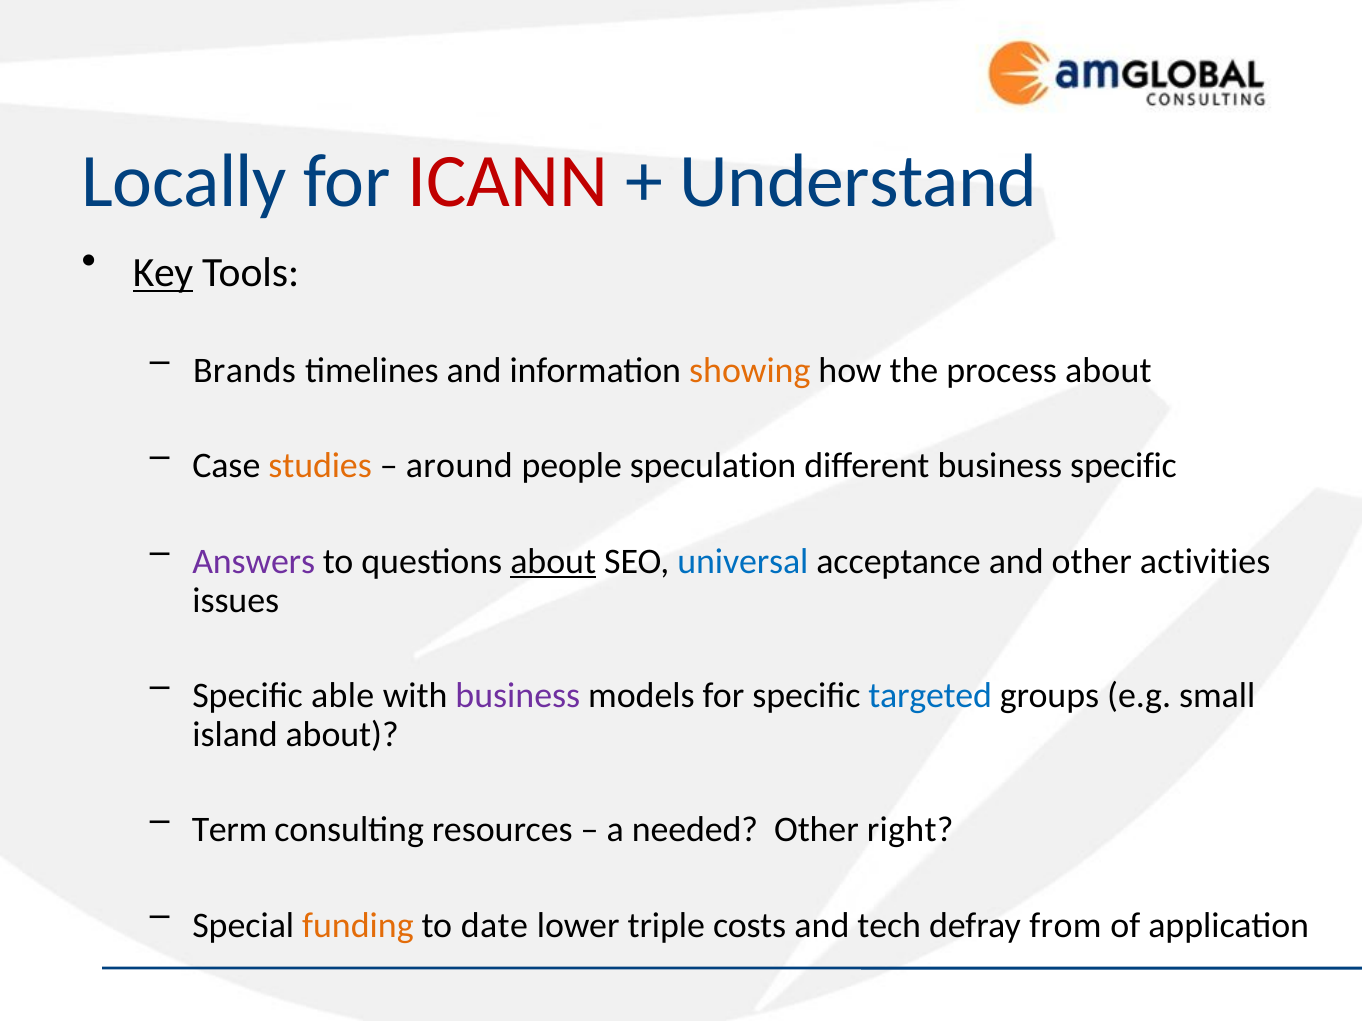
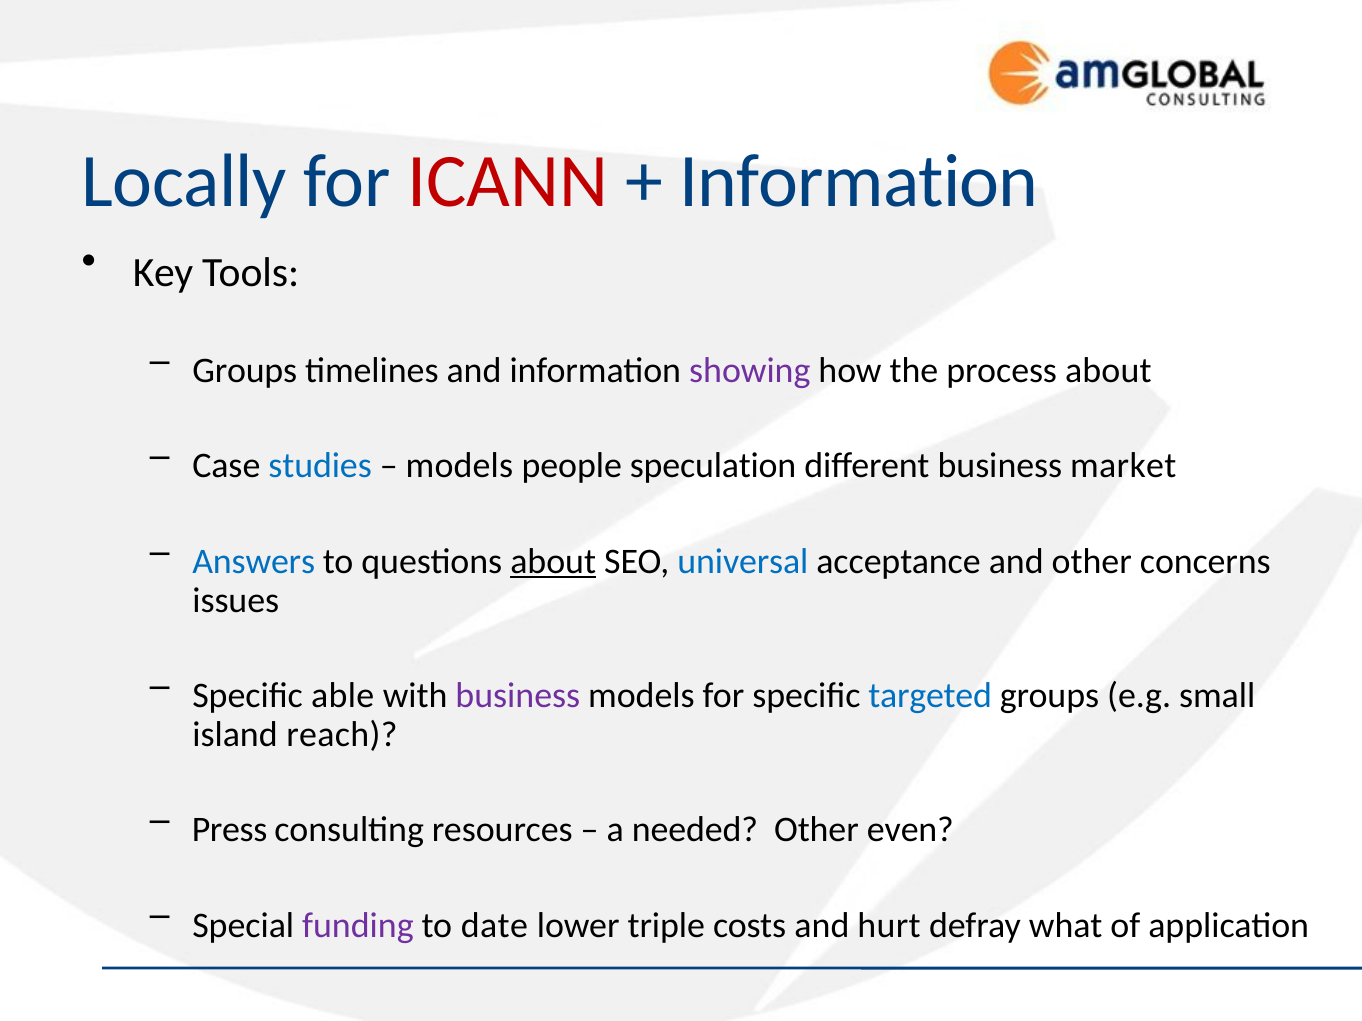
Understand: Understand -> Information (859, 181)
Key underline: present -> none (163, 273)
Brands: Brands -> Groups (245, 371)
showing colour: orange -> purple (750, 371)
studies colour: orange -> blue (320, 466)
around: around -> models (459, 466)
business specific: specific -> market (1123, 466)
Answers colour: purple -> blue (254, 562)
activities: activities -> concerns (1205, 562)
island about: about -> reach (342, 735)
Term: Term -> Press (230, 830)
right: right -> even (910, 830)
funding colour: orange -> purple (358, 926)
tech: tech -> hurt (889, 926)
from: from -> what (1066, 926)
